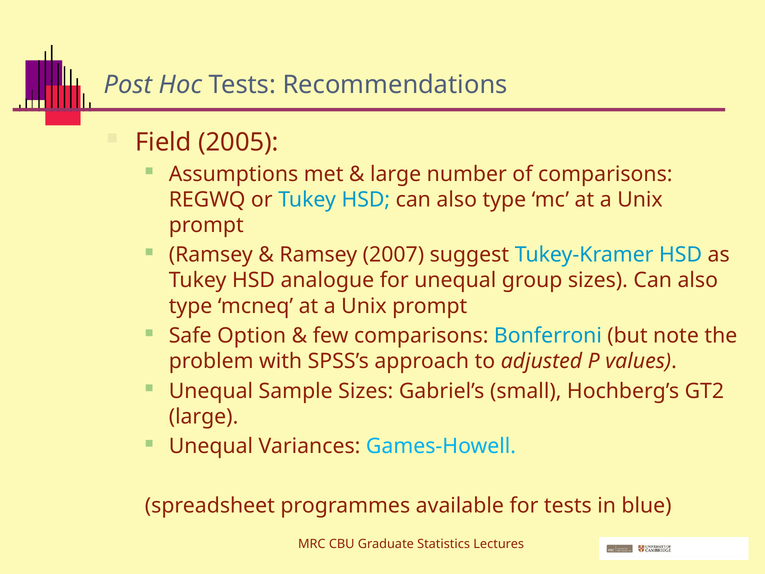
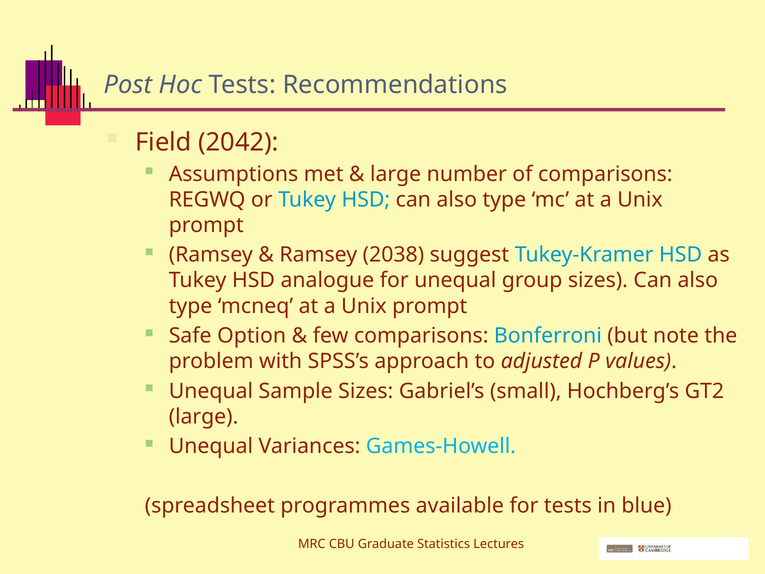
2005: 2005 -> 2042 (238, 142)
2007: 2007 -> 2038 (393, 255)
